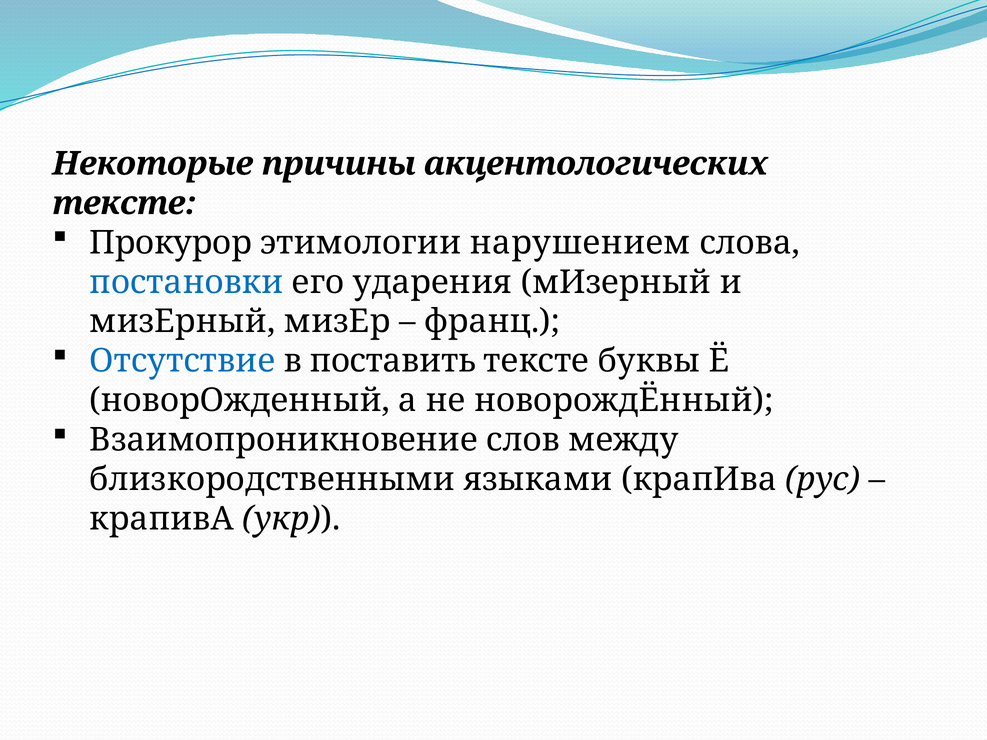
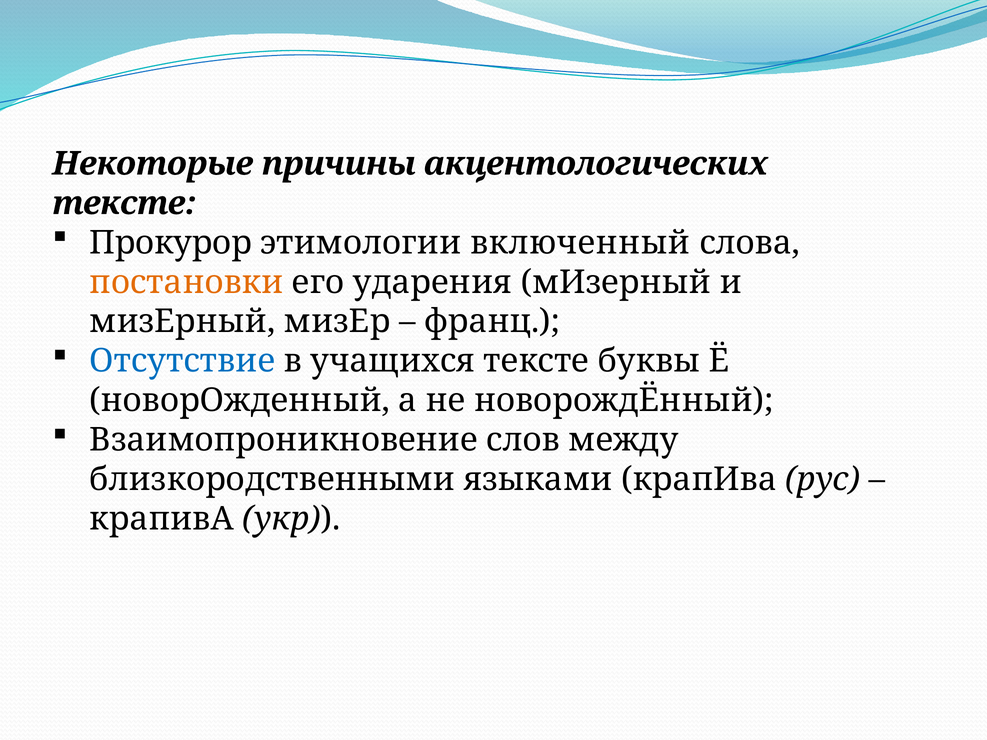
нарушением: нарушением -> включенный (580, 243)
постановки colour: blue -> orange (186, 282)
поставить: поставить -> учащихся (393, 361)
